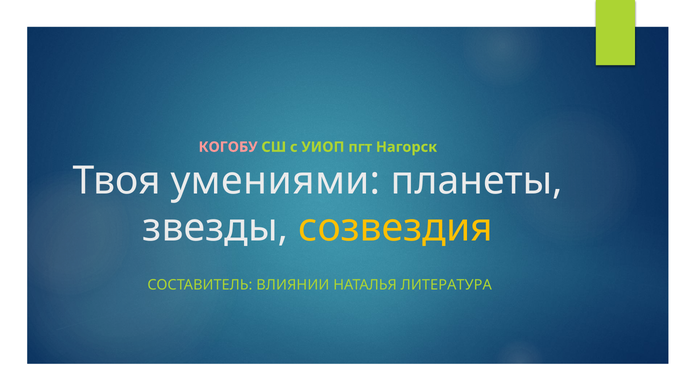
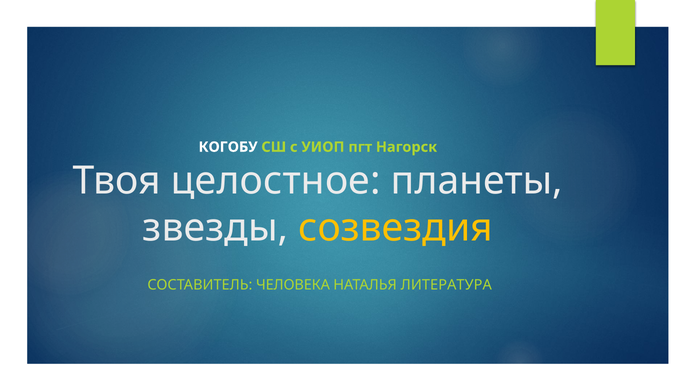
КОГОБУ colour: pink -> white (228, 147)
умениями: умениями -> целостное (276, 181)
ВЛИЯНИИ: ВЛИЯНИИ -> ЧЕЛОВЕКА (293, 285)
